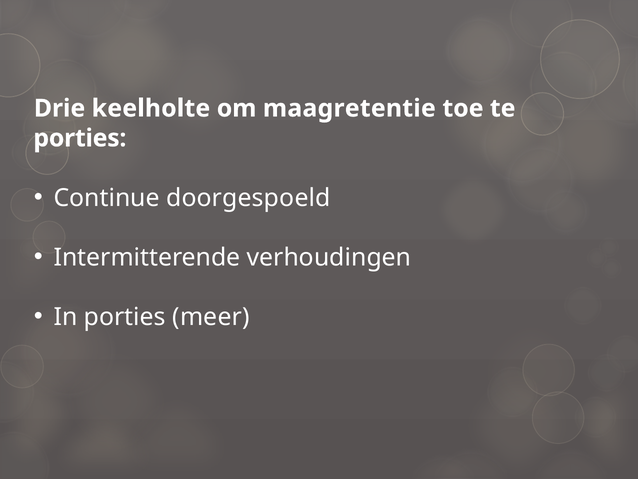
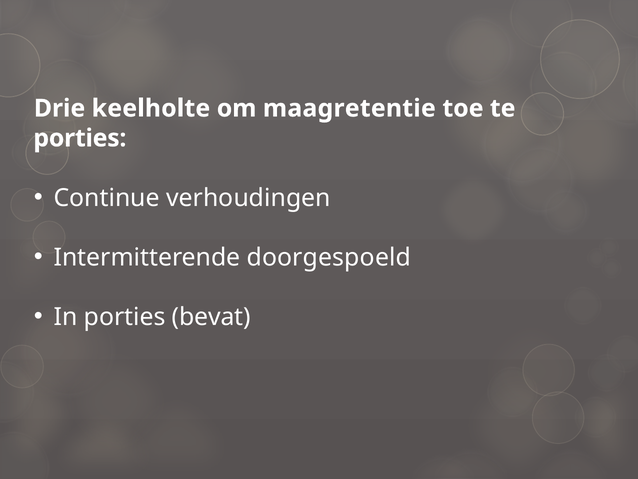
doorgespoeld: doorgespoeld -> verhoudingen (248, 198)
verhoudingen: verhoudingen -> doorgespoeld (329, 257)
meer: meer -> bevat (211, 317)
